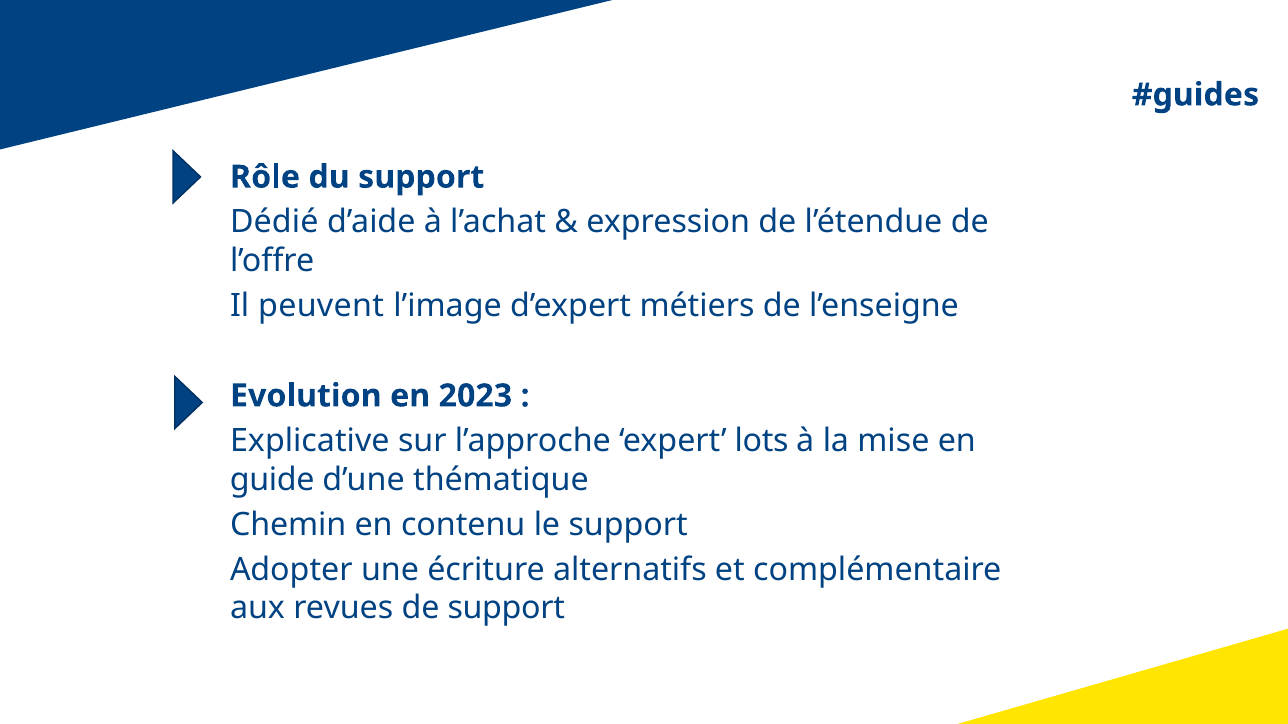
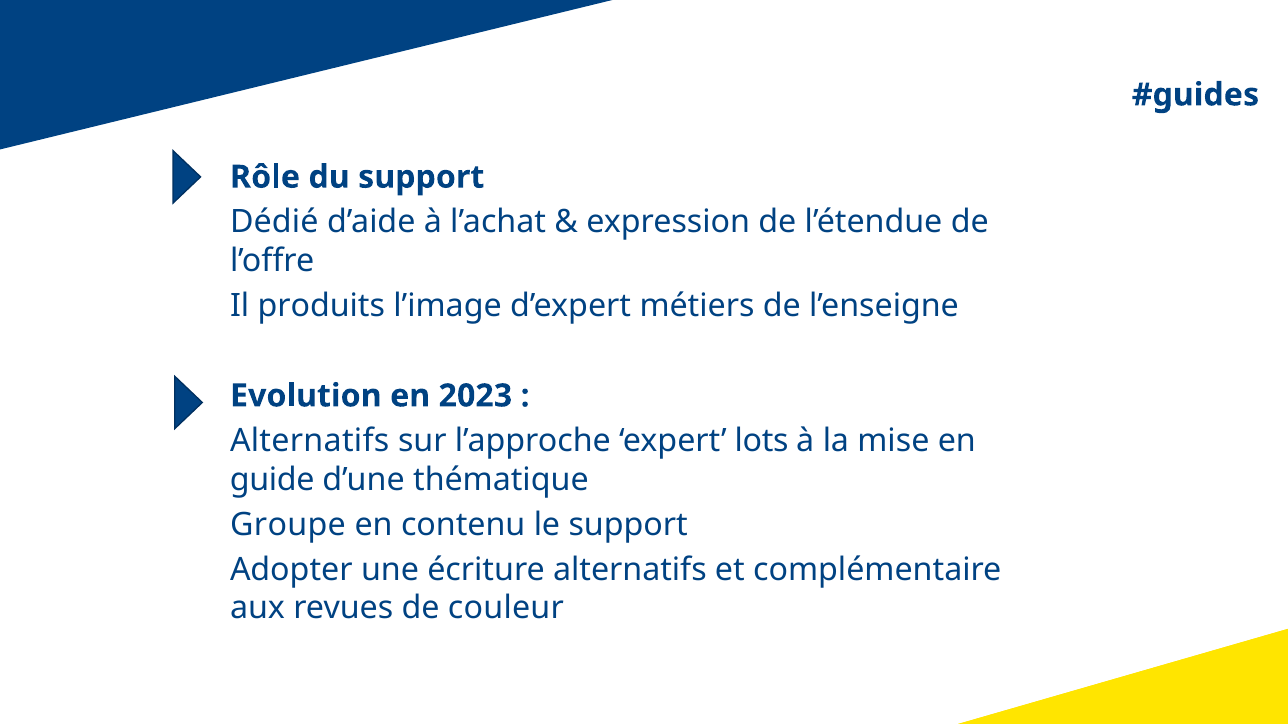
peuvent: peuvent -> produits (321, 306)
Explicative: Explicative -> Alternatifs (310, 441)
Chemin: Chemin -> Groupe (288, 525)
de support: support -> couleur (506, 609)
